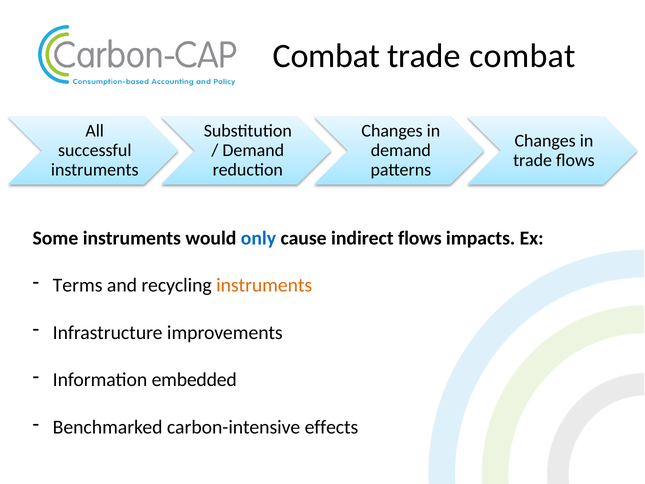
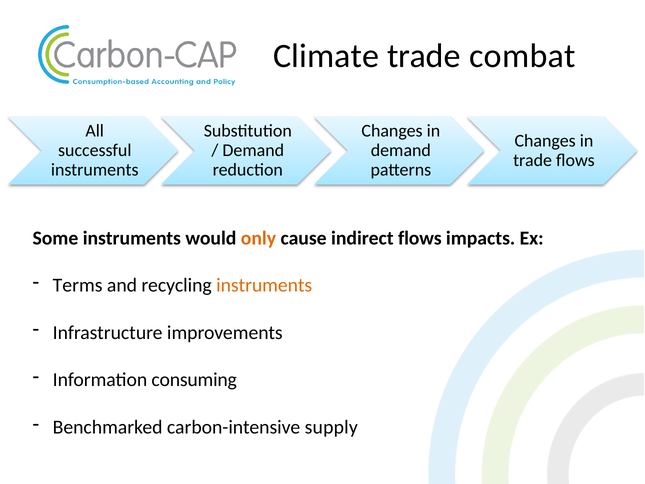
Combat: Combat -> Climate (326, 56)
only colour: blue -> orange (258, 238)
embedded: embedded -> consuming (194, 380)
effects: effects -> supply (331, 427)
